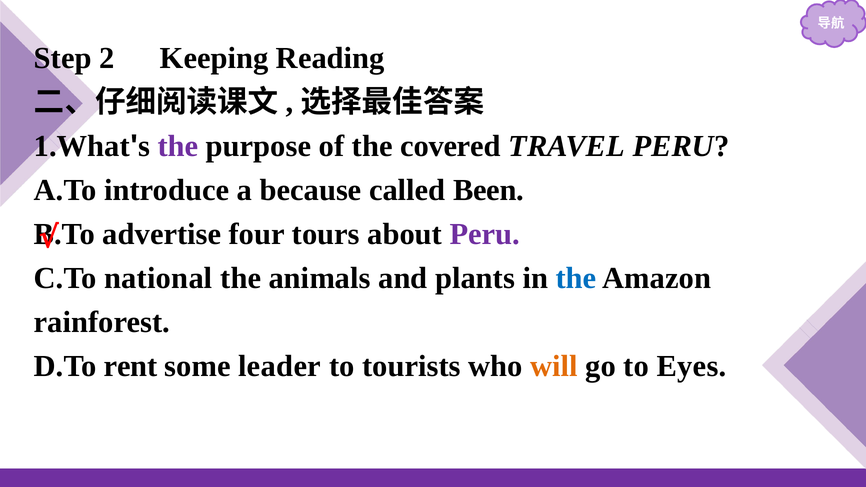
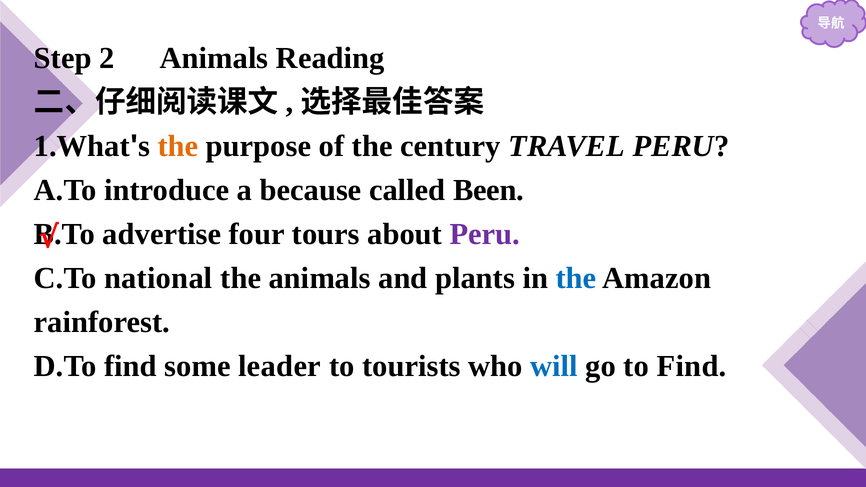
2 Keeping: Keeping -> Animals (214, 58)
the colour: purple -> orange (178, 146)
covered: covered -> century (450, 146)
D.To rent: rent -> find (130, 366)
will colour: orange -> blue (554, 366)
to Eyes: Eyes -> Find (692, 366)
